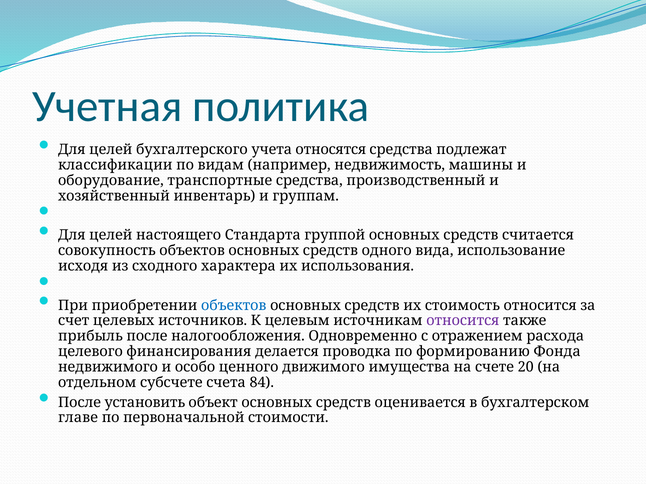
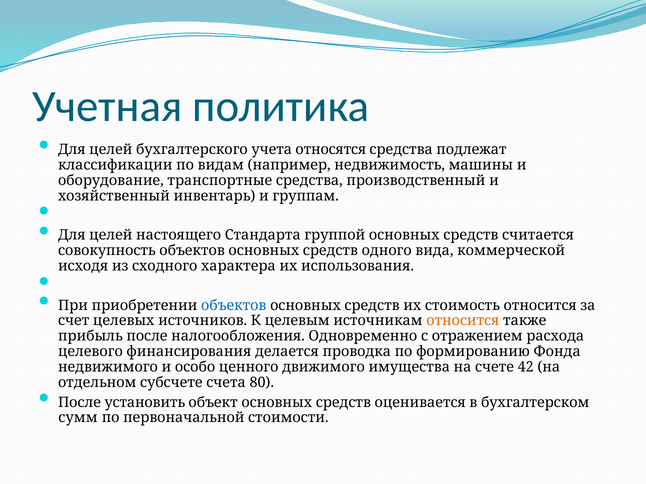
использование: использование -> коммерческой (511, 251)
относится colour: purple -> orange (463, 321)
20: 20 -> 42 (526, 368)
84: 84 -> 80 (262, 383)
главе: главе -> сумм (78, 418)
